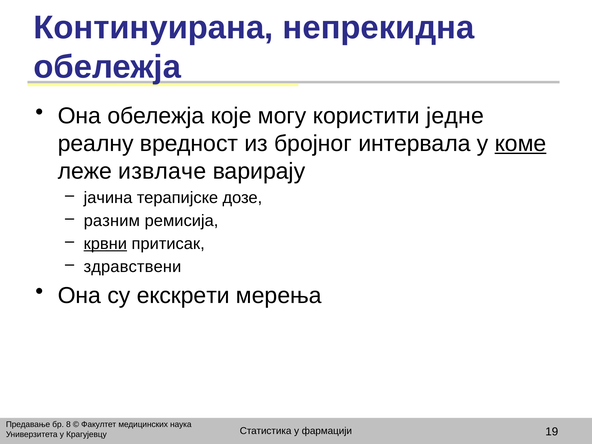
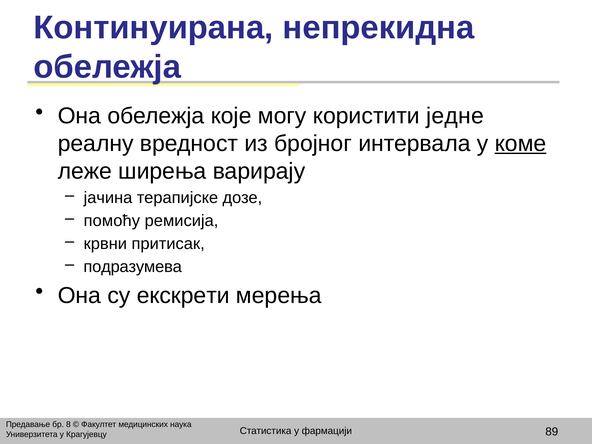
извлаче: извлаче -> ширења (162, 171)
разним: разним -> помоћу (112, 221)
крвни underline: present -> none (105, 244)
здравствени: здравствени -> подразумева (133, 267)
19: 19 -> 89 (552, 432)
